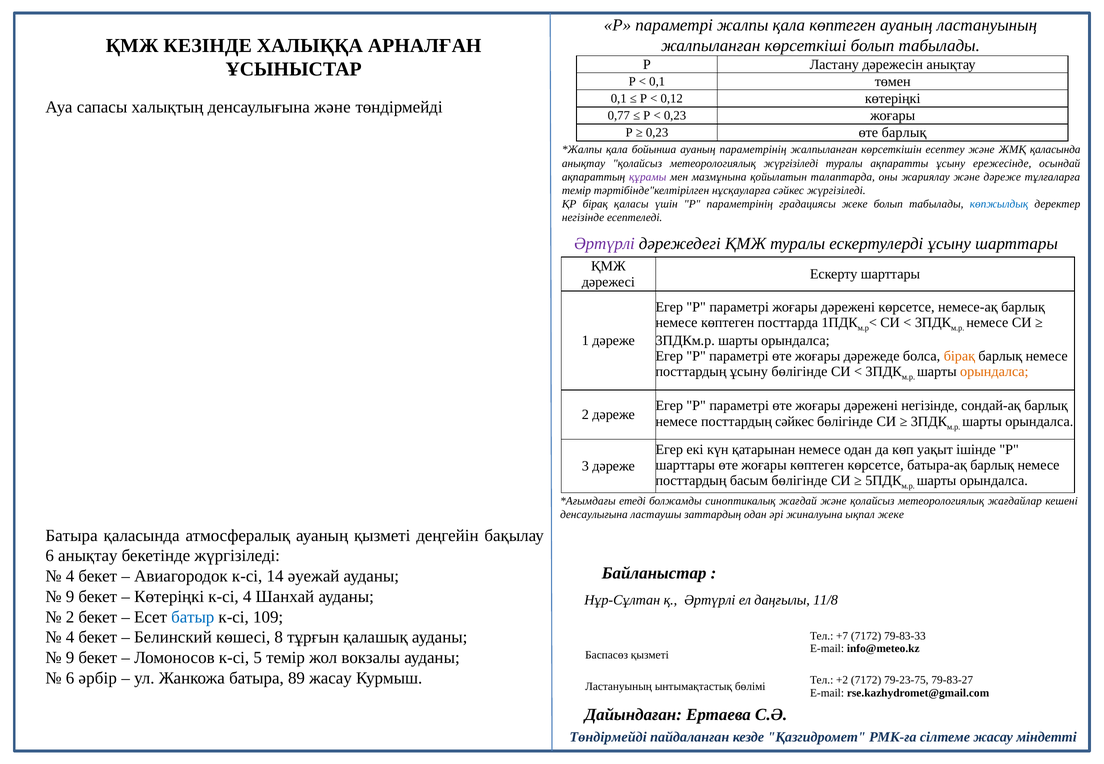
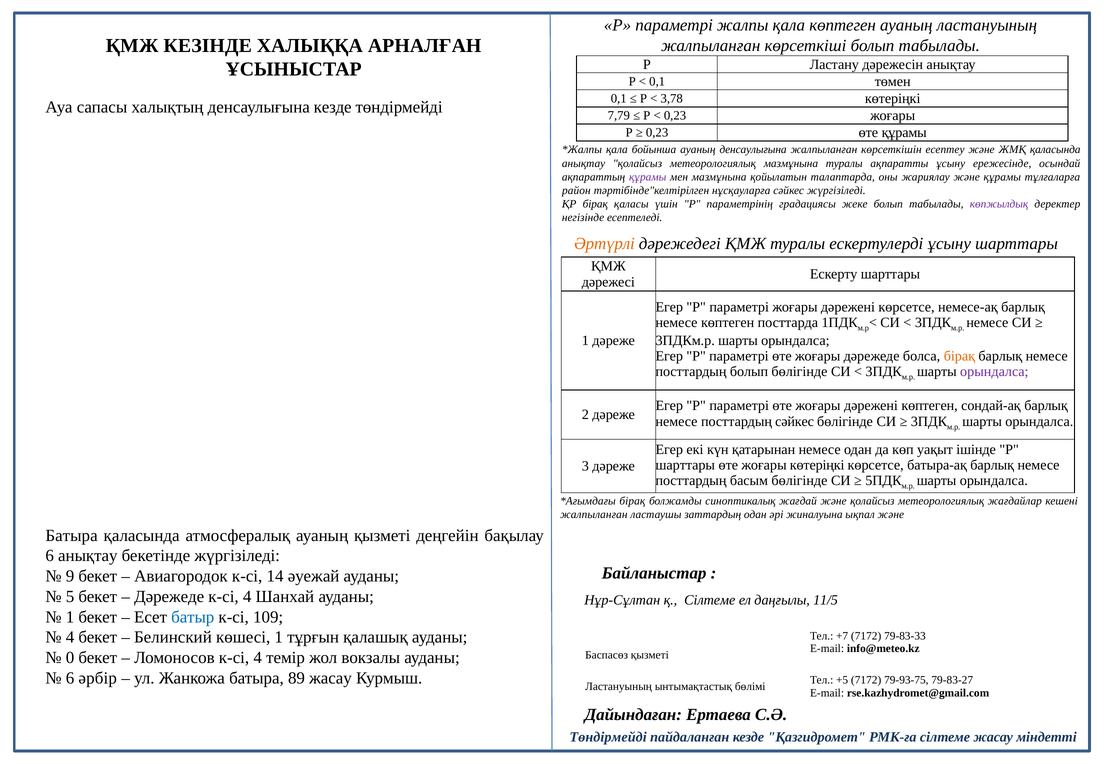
0,12: 0,12 -> 3,78 (672, 99)
денсаулығына және: және -> кезде (333, 107)
0,77: 0,77 -> 7,79 (619, 116)
өте барлық: барлық -> құрамы (904, 133)
ауаның параметрінің: параметрінің -> денсаулығына (753, 150)
метеорологиялық жүргізіледі: жүргізіледі -> мазмұнына (791, 163)
және дәреже: дәреже -> құрамы (1002, 177)
темір: темір -> район (576, 190)
көпжылдық colour: blue -> purple (999, 204)
Әртүрлі colour: purple -> orange (604, 244)
посттардың ұсыну: ұсыну -> болып (749, 372)
орындалса colour: orange -> purple (994, 372)
дәрежені негізінде: негізінде -> көптеген (930, 406)
жоғары көптеген: көптеген -> көтеріңкі (817, 465)
етеді: етеді -> бірақ (632, 501)
денсаулығына: денсаулығына -> жалпыланған (594, 515)
ықпал жеке: жеке -> және (891, 515)
4: 4 -> 9 (70, 576)
9: 9 -> 5 (70, 597)
Көтеріңкі: Көтеріңкі -> Дәрежеде (169, 597)
қ Әртүрлі: Әртүрлі -> Сілтеме (710, 600)
11/8: 11/8 -> 11/5 (826, 600)
2: 2 -> 1 (70, 617)
көшесі 8: 8 -> 1 (279, 638)
9: 9 -> 0 (70, 658)
Ломоносов к-сі 5: 5 -> 4 (258, 658)
+2: +2 -> +5 (842, 680)
79-23-75: 79-23-75 -> 79-93-75 (906, 680)
